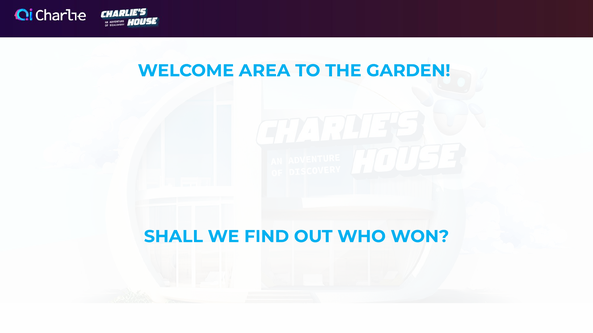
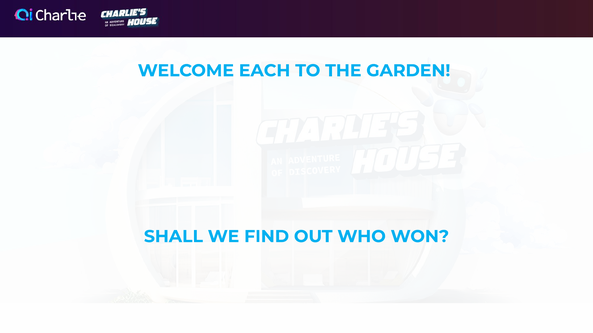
AREA: AREA -> EACH (265, 71)
